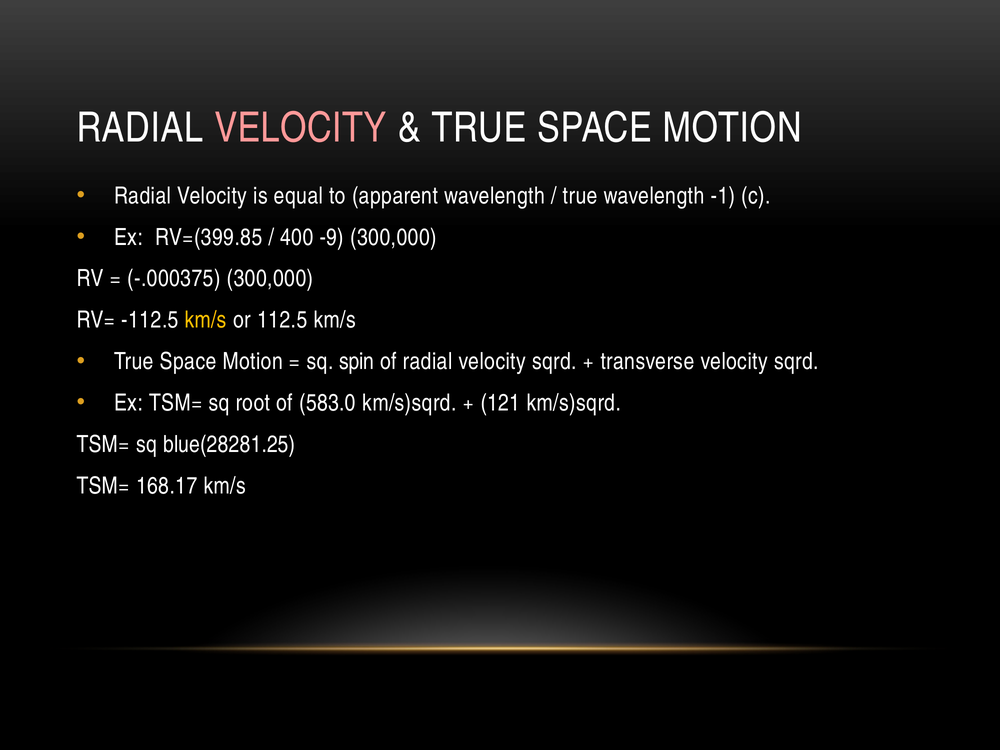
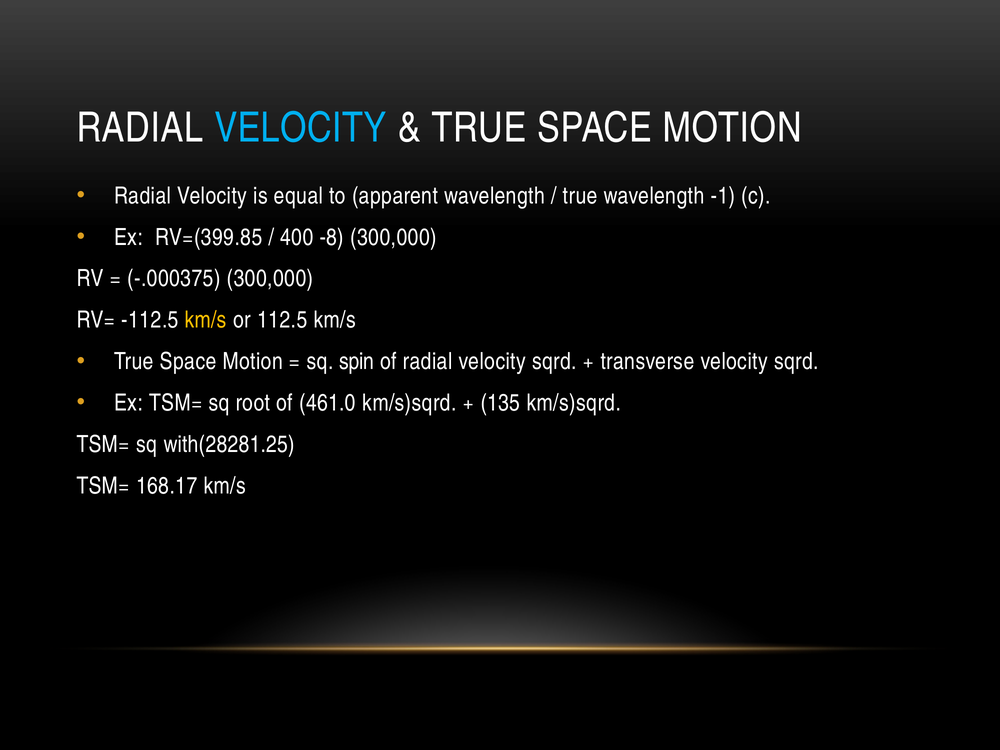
VELOCITY colour: pink -> light blue (301, 128)
-9: -9 -> -8 (332, 237)
583.0: 583.0 -> 461.0 (327, 403)
121: 121 -> 135 (500, 403)
blue(28281.25: blue(28281.25 -> with(28281.25 (229, 444)
